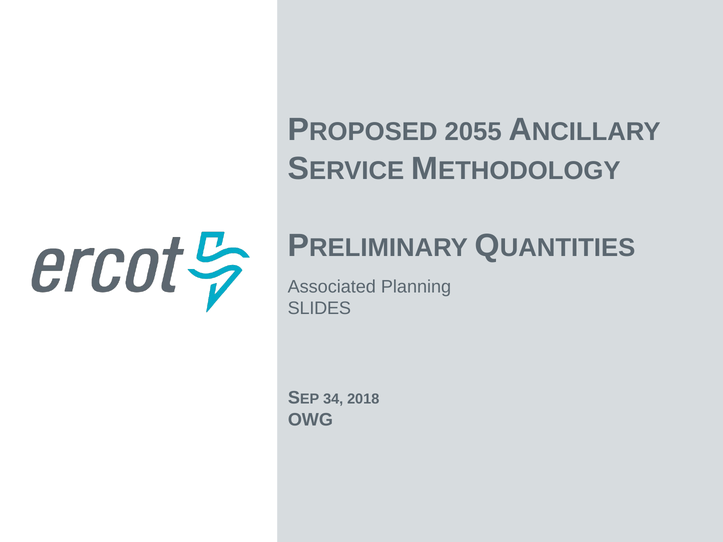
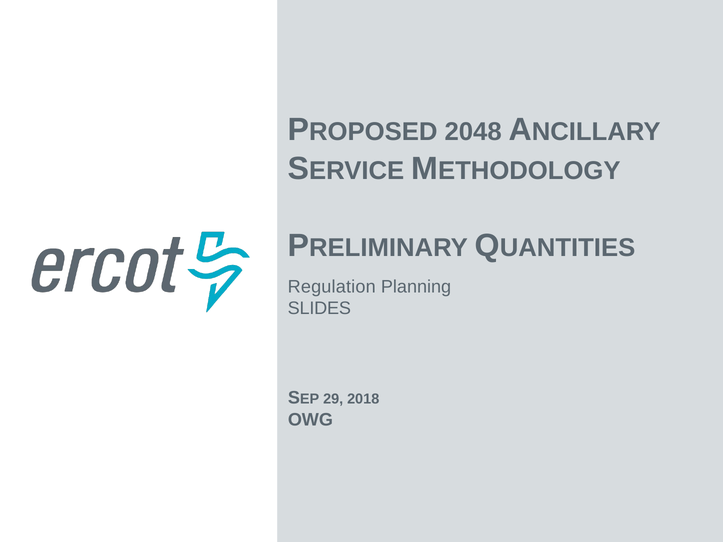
2055: 2055 -> 2048 (473, 132)
Associated: Associated -> Regulation (332, 287)
34: 34 -> 29 (333, 399)
